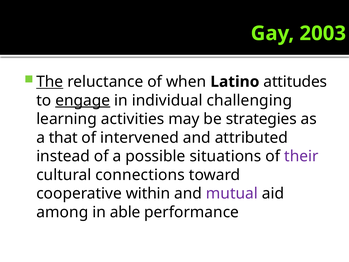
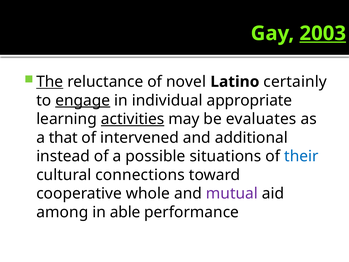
2003 underline: none -> present (323, 33)
when: when -> novel (186, 82)
attitudes: attitudes -> certainly (295, 82)
challenging: challenging -> appropriate (249, 100)
activities underline: none -> present (133, 119)
strategies: strategies -> evaluates (261, 119)
attributed: attributed -> additional (251, 138)
their colour: purple -> blue (301, 156)
within: within -> whole (148, 193)
